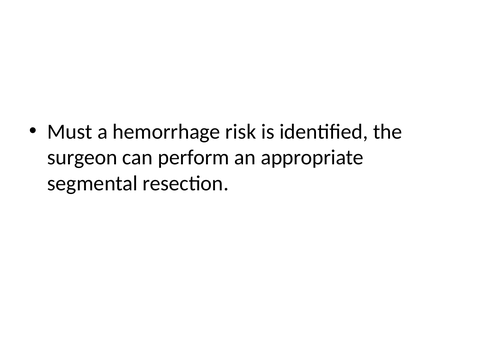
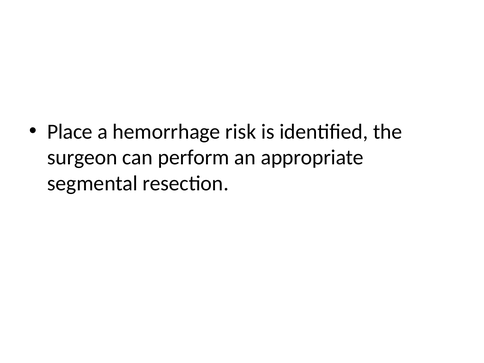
Must: Must -> Place (70, 132)
